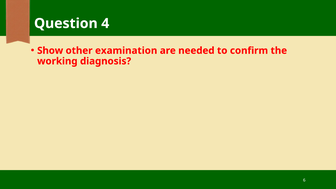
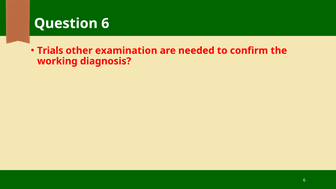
Question 4: 4 -> 6 (105, 23)
Show: Show -> Trials (50, 51)
